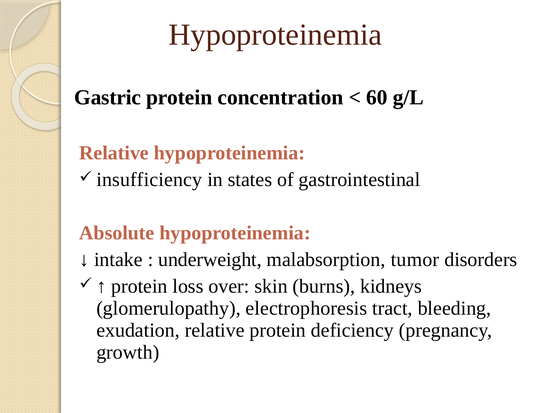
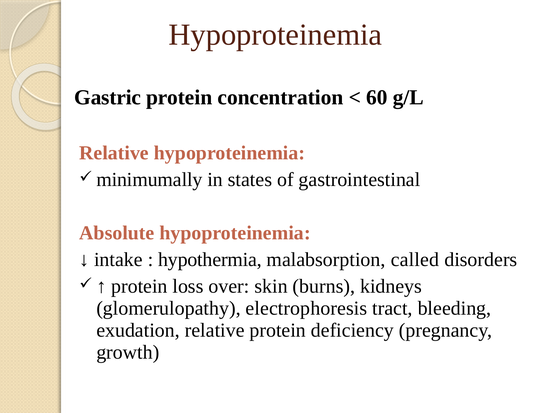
insufficiency: insufficiency -> minimumally (149, 180)
underweight: underweight -> hypothermia (210, 260)
tumor: tumor -> called (415, 260)
